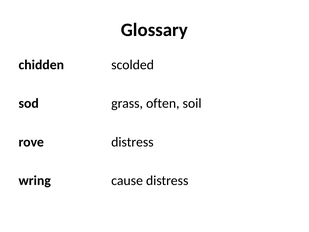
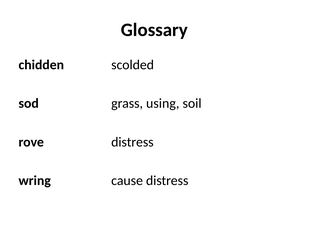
often: often -> using (163, 103)
